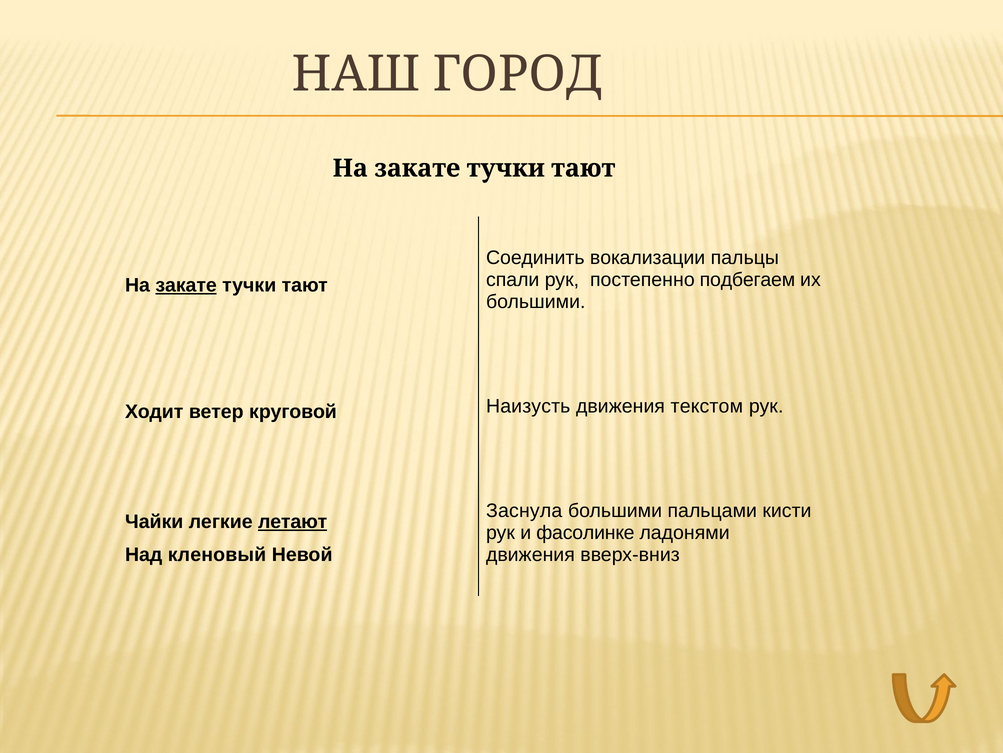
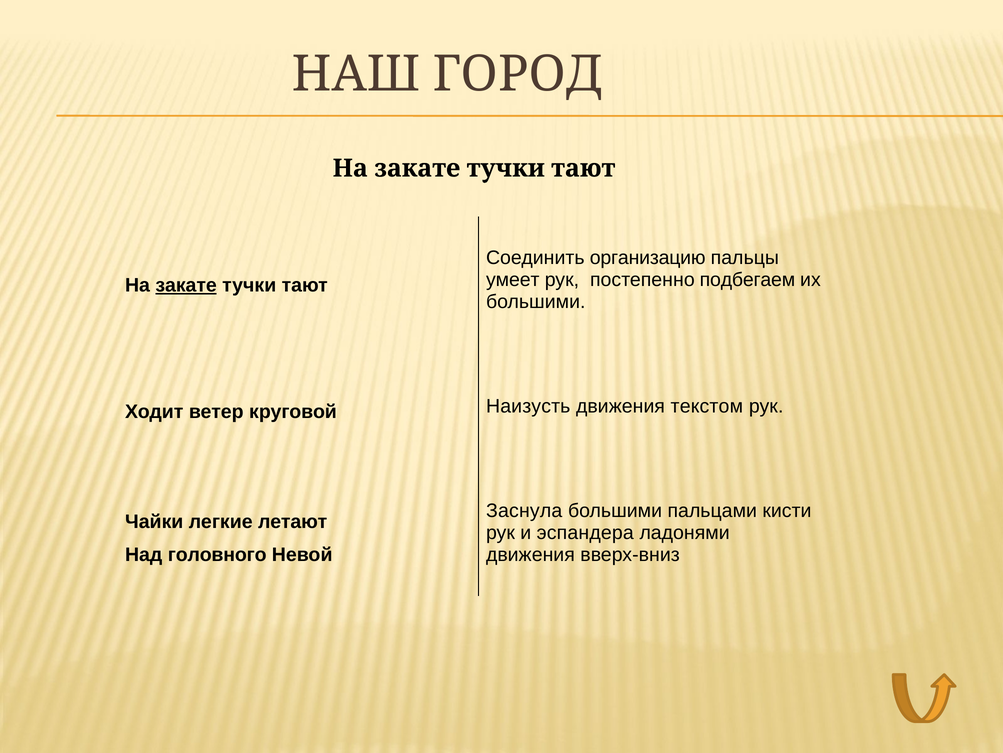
вокализации: вокализации -> организацию (648, 258)
спали: спали -> умеет (513, 280)
летают underline: present -> none (293, 521)
фасолинке: фасолинке -> эспандера (585, 532)
кленовый: кленовый -> головного (217, 554)
